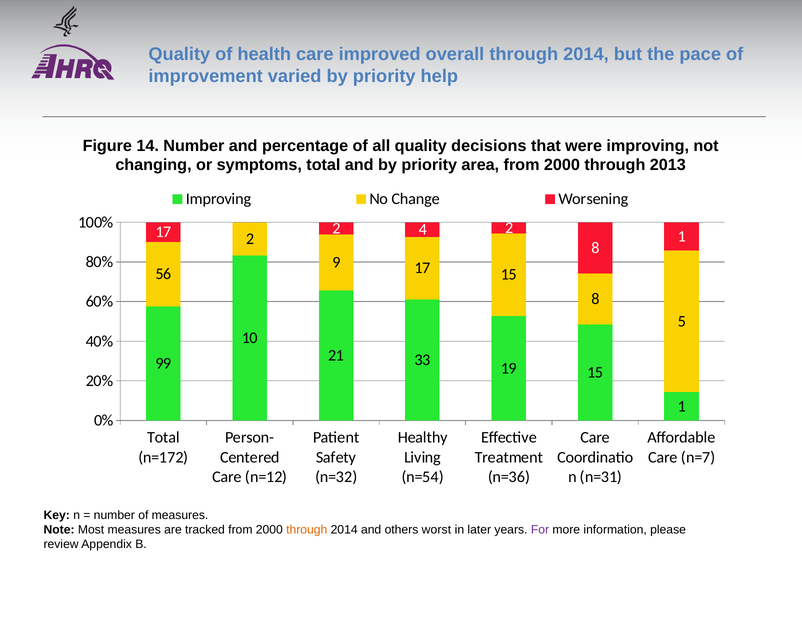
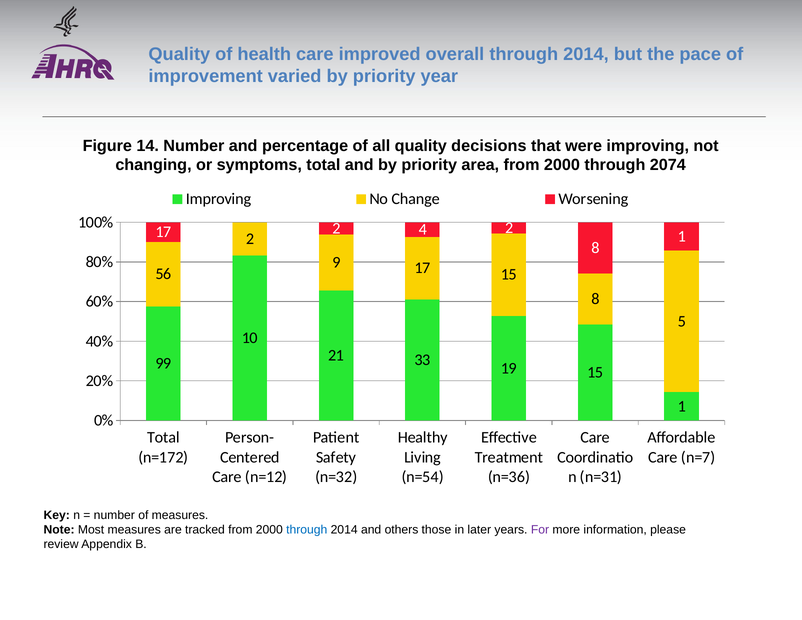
help: help -> year (439, 76)
2013: 2013 -> 2074 (668, 165)
through colour: orange -> blue (307, 529)
worst: worst -> those (436, 529)
